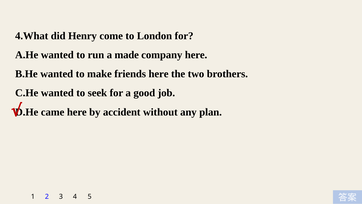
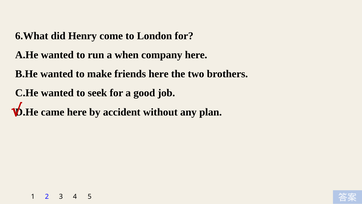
4.What: 4.What -> 6.What (32, 36)
made: made -> when (127, 55)
